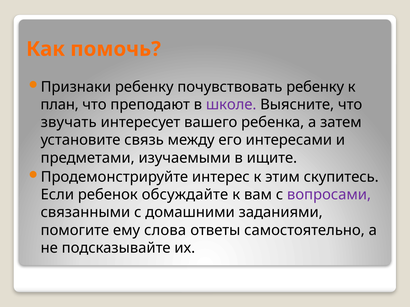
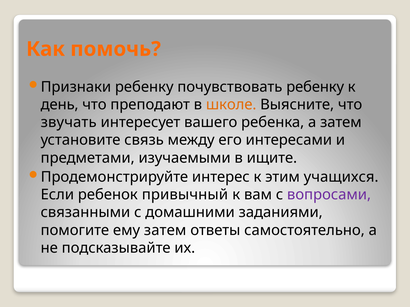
план: план -> день (60, 105)
школе colour: purple -> orange (231, 105)
скупитесь: скупитесь -> учащихся (341, 177)
обсуждайте: обсуждайте -> привычный (185, 195)
ему слова: слова -> затем (165, 231)
